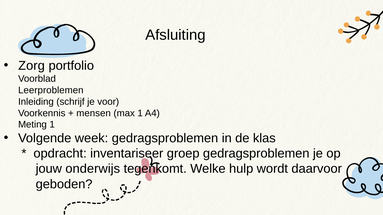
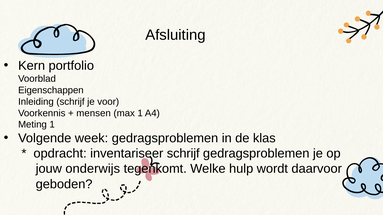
Zorg: Zorg -> Kern (32, 66)
Leerproblemen: Leerproblemen -> Eigenschappen (51, 90)
inventariseer groep: groep -> schrijf (183, 154)
